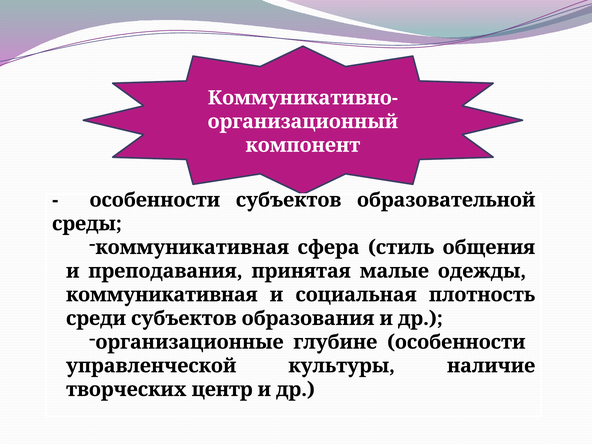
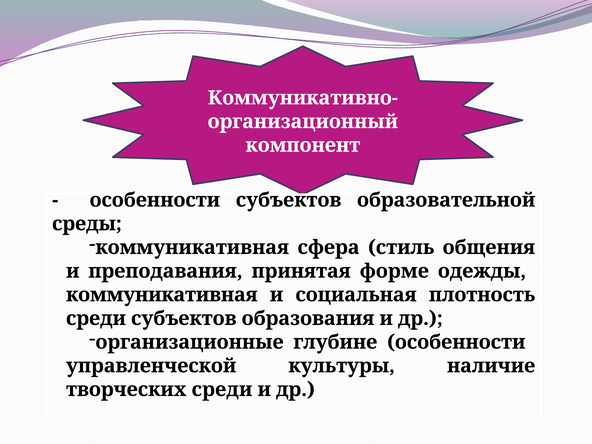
малые: малые -> форме (394, 271)
творческих центр: центр -> среди (222, 389)
